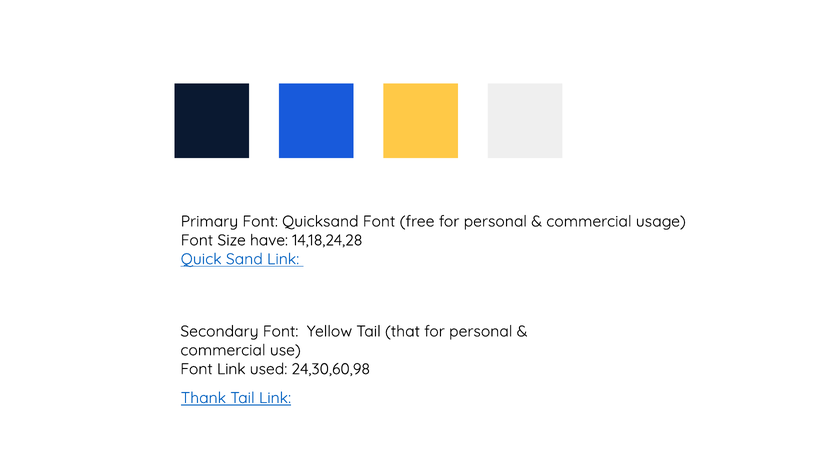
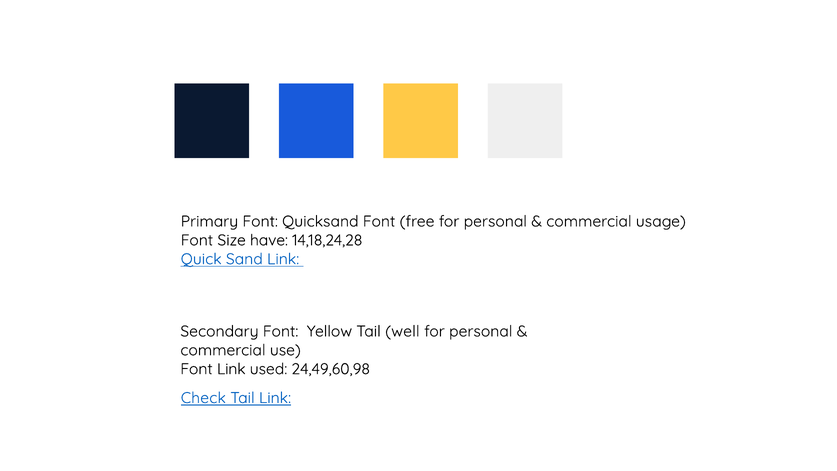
that: that -> well (402, 331)
24,30,60,98: 24,30,60,98 -> 24,49,60,98 (331, 369)
Thank: Thank -> Check (203, 398)
